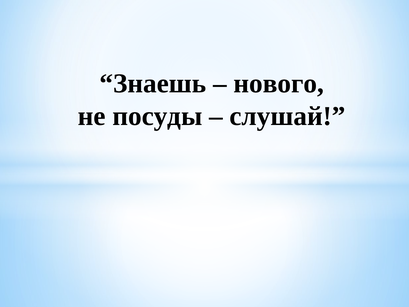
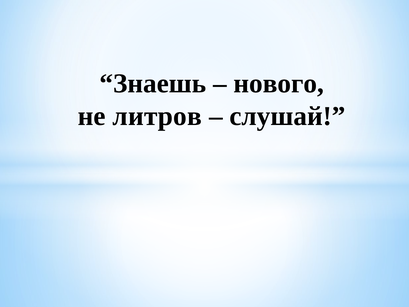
посуды: посуды -> литров (157, 116)
